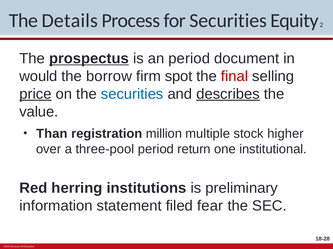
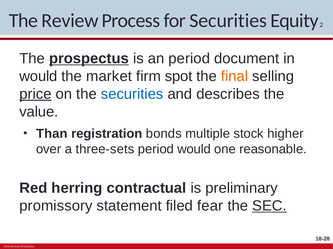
Details: Details -> Review (70, 21)
borrow: borrow -> market (109, 76)
final colour: red -> orange (235, 76)
describes underline: present -> none (228, 94)
million: million -> bonds (164, 134)
three-pool: three-pool -> three-sets (105, 150)
period return: return -> would (194, 150)
institutional: institutional -> reasonable (273, 150)
institutions: institutions -> contractual (146, 189)
information: information -> promissory (56, 206)
SEC underline: none -> present (269, 206)
